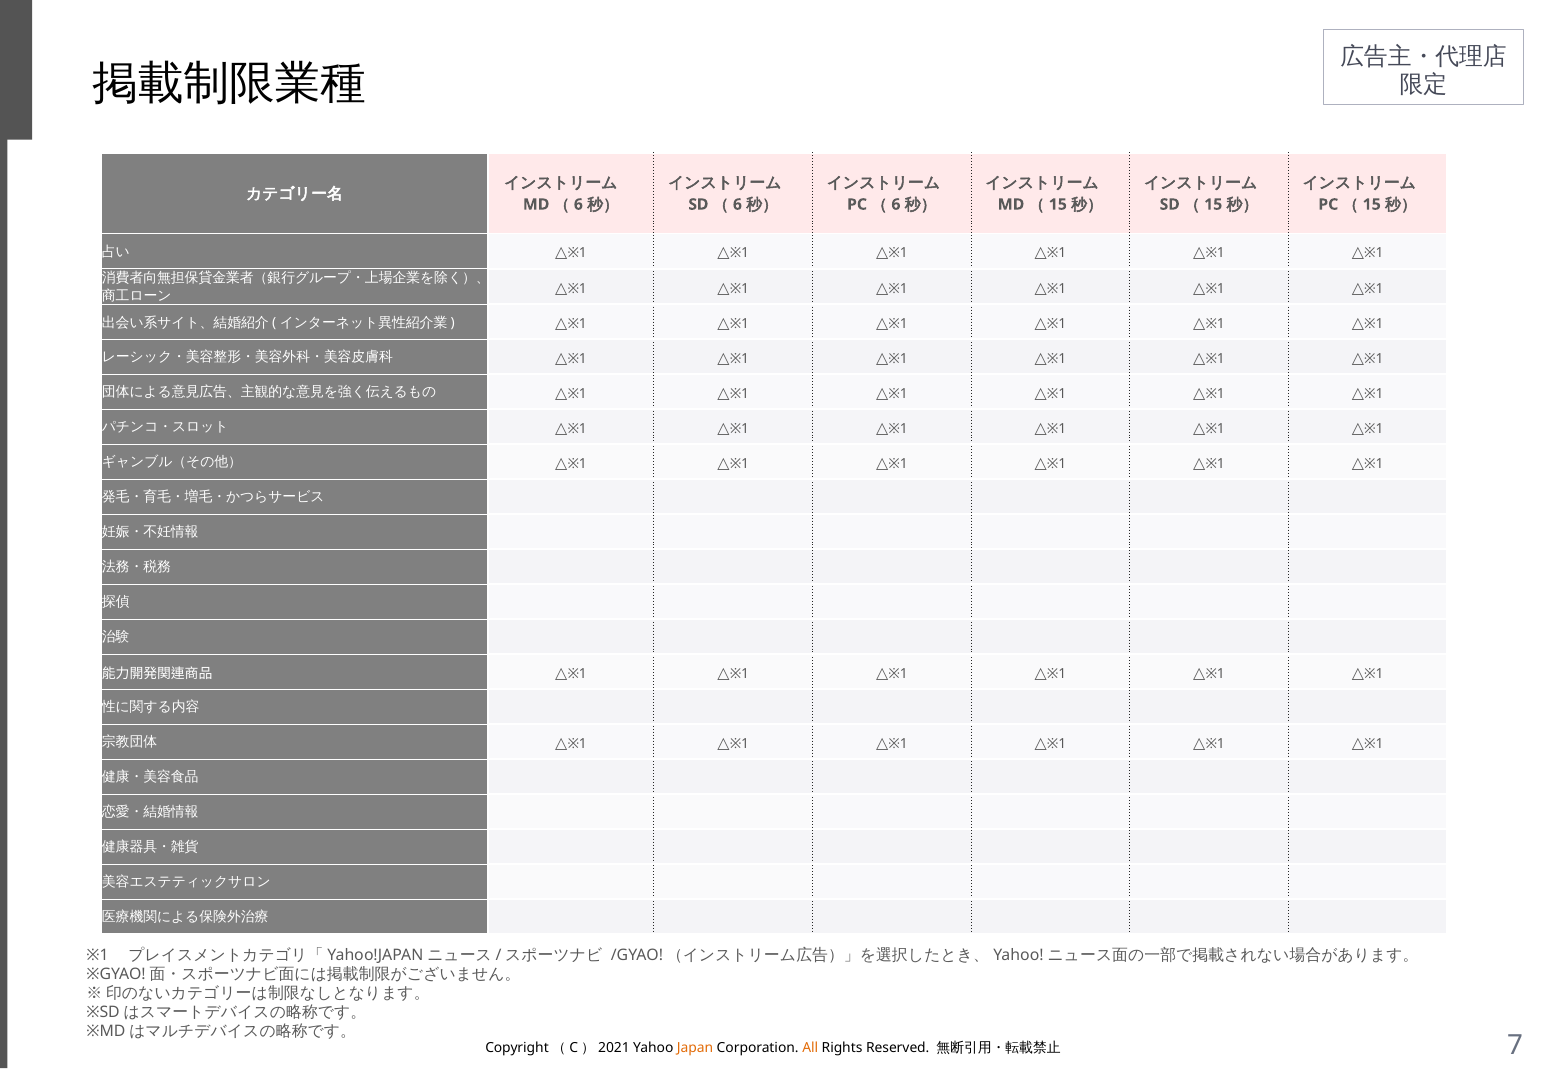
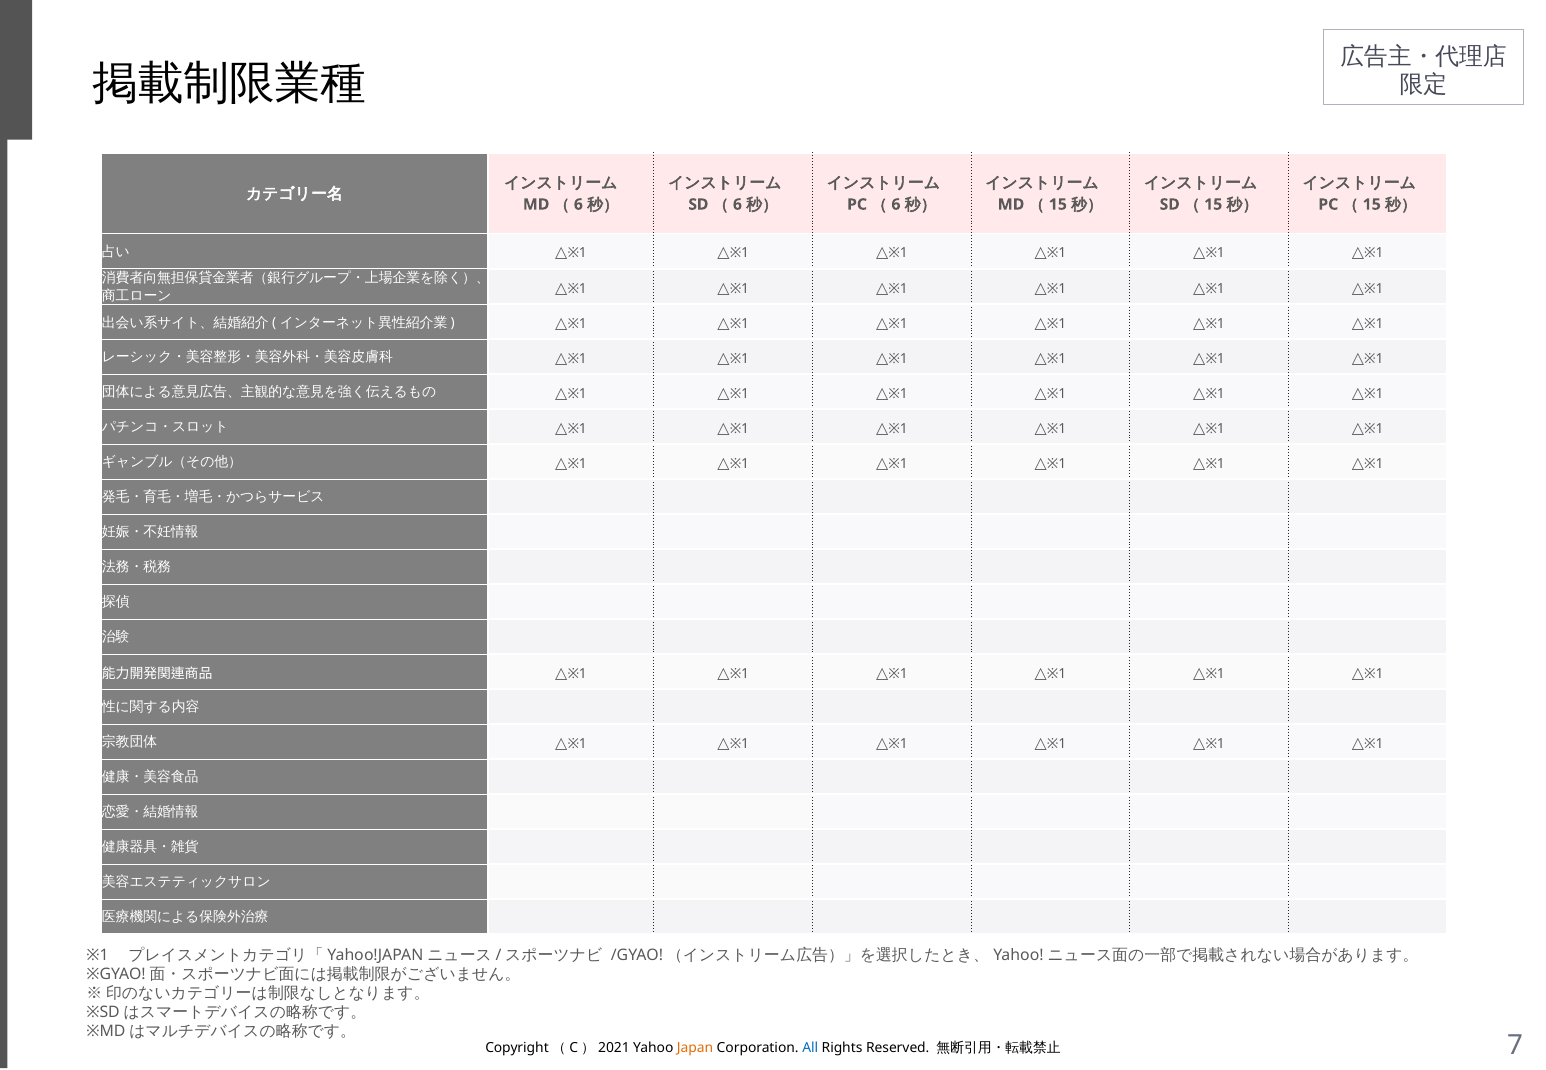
All colour: orange -> blue (810, 1048)
